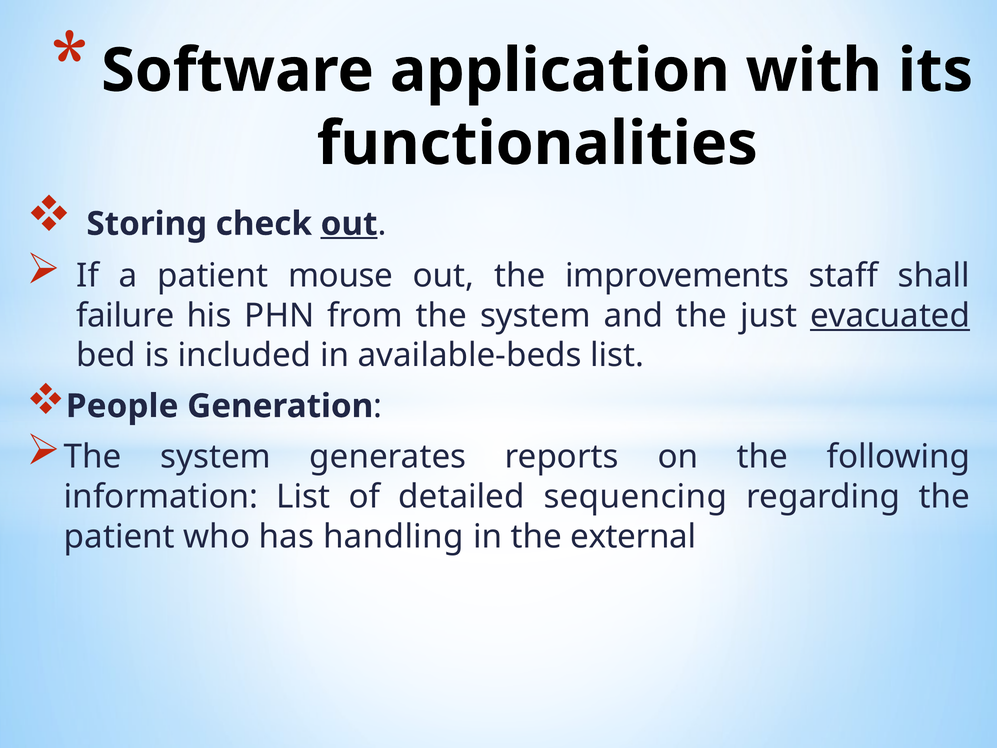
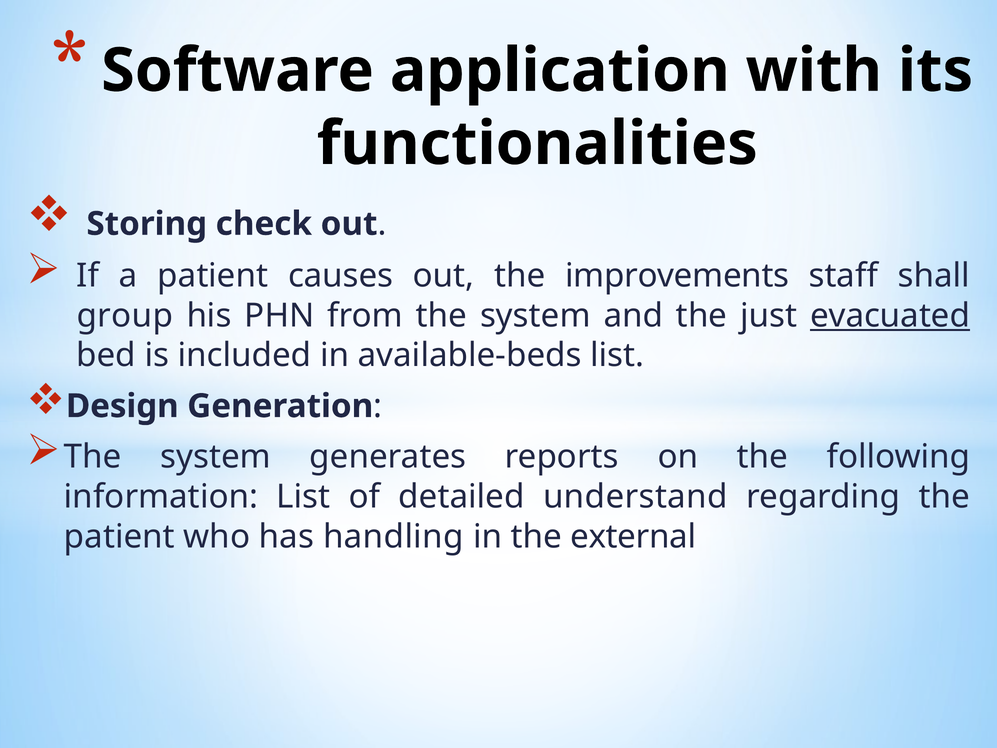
out underline: present -> none (349, 224)
mouse: mouse -> causes (341, 276)
failure: failure -> group (125, 315)
People: People -> Design (122, 406)
sequencing: sequencing -> understand (635, 497)
